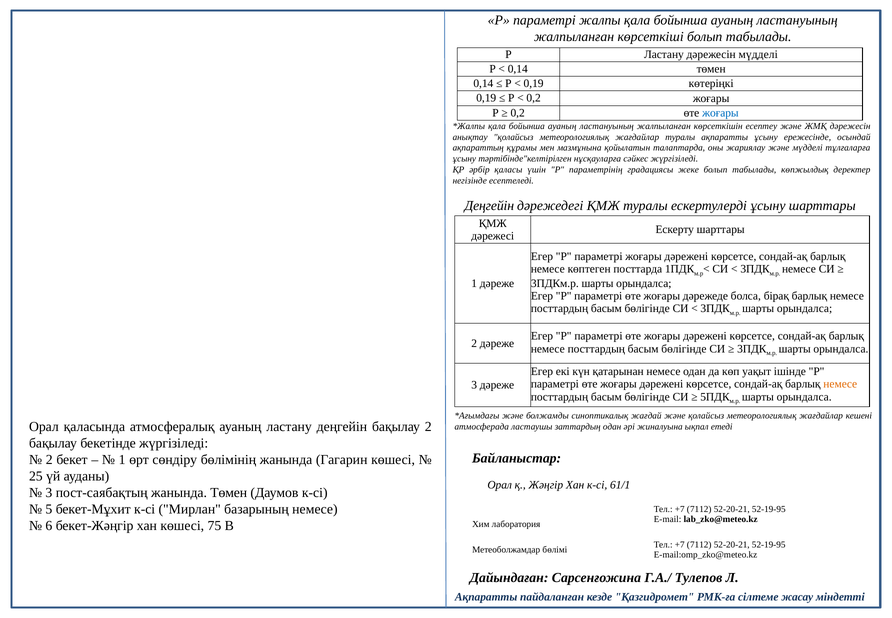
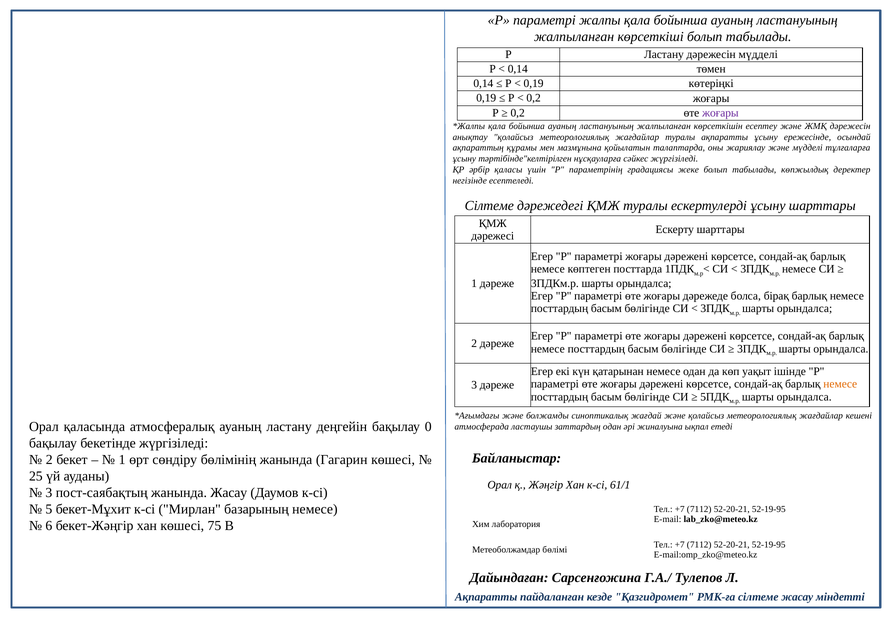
жоғары colour: blue -> purple (720, 113)
Деңгейін: Деңгейін -> Сілтеме (489, 205)
бақылау 2: 2 -> 0 (428, 426)
жанында Төмен: Төмен -> Жасау (229, 492)
